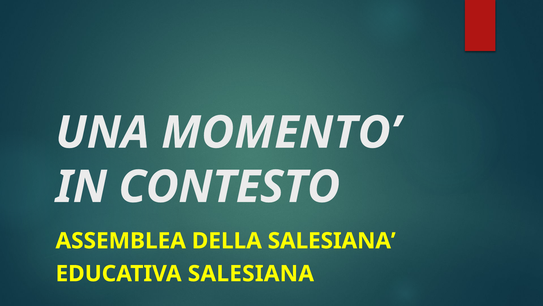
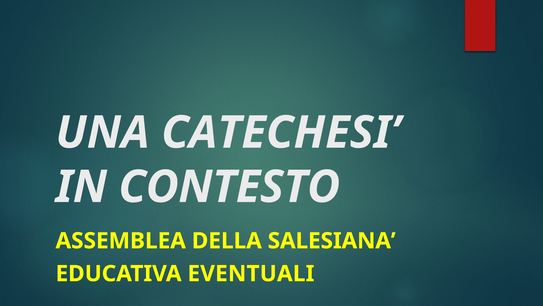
MOMENTO: MOMENTO -> CATECHESI (281, 132)
EDUCATIVA SALESIANA: SALESIANA -> EVENTUALI (251, 273)
